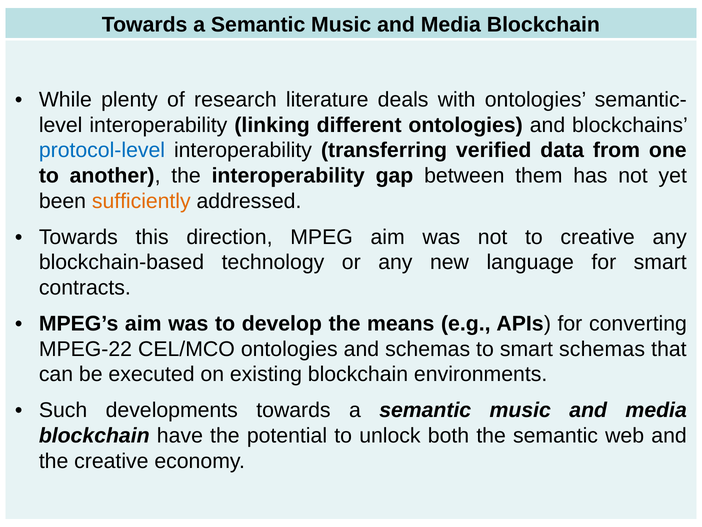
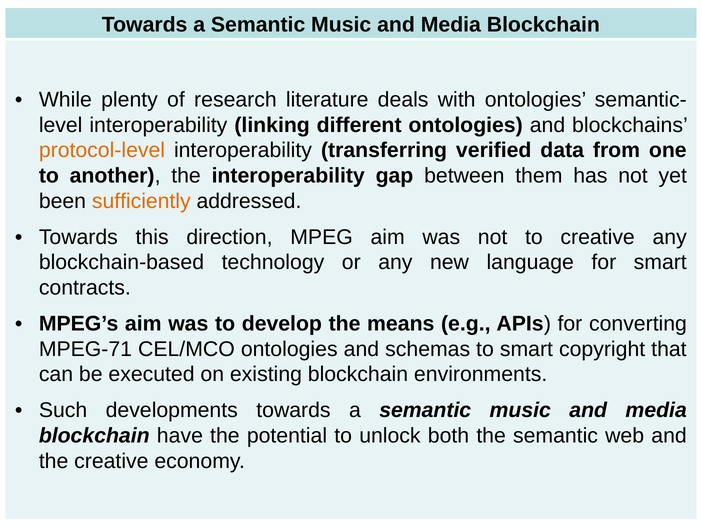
protocol-level colour: blue -> orange (102, 150)
MPEG-22: MPEG-22 -> MPEG-71 (85, 349)
smart schemas: schemas -> copyright (602, 349)
